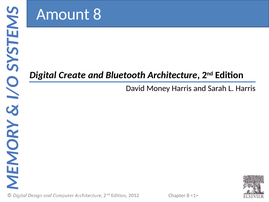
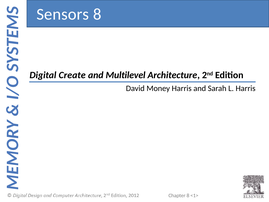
Amount: Amount -> Sensors (63, 14)
Bluetooth: Bluetooth -> Multilevel (126, 75)
